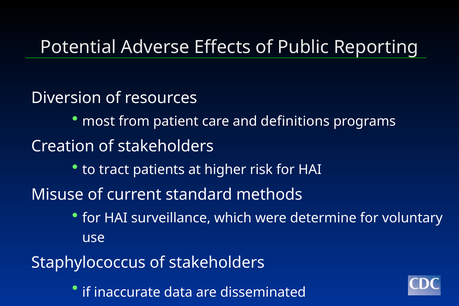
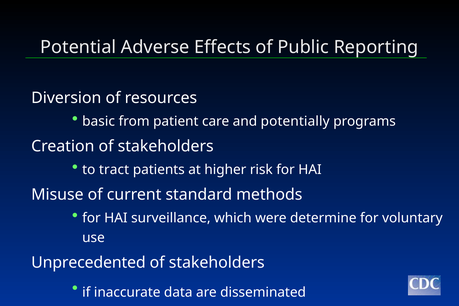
most: most -> basic (99, 121)
definitions: definitions -> potentially (295, 121)
Staphylococcus: Staphylococcus -> Unprecedented (88, 262)
